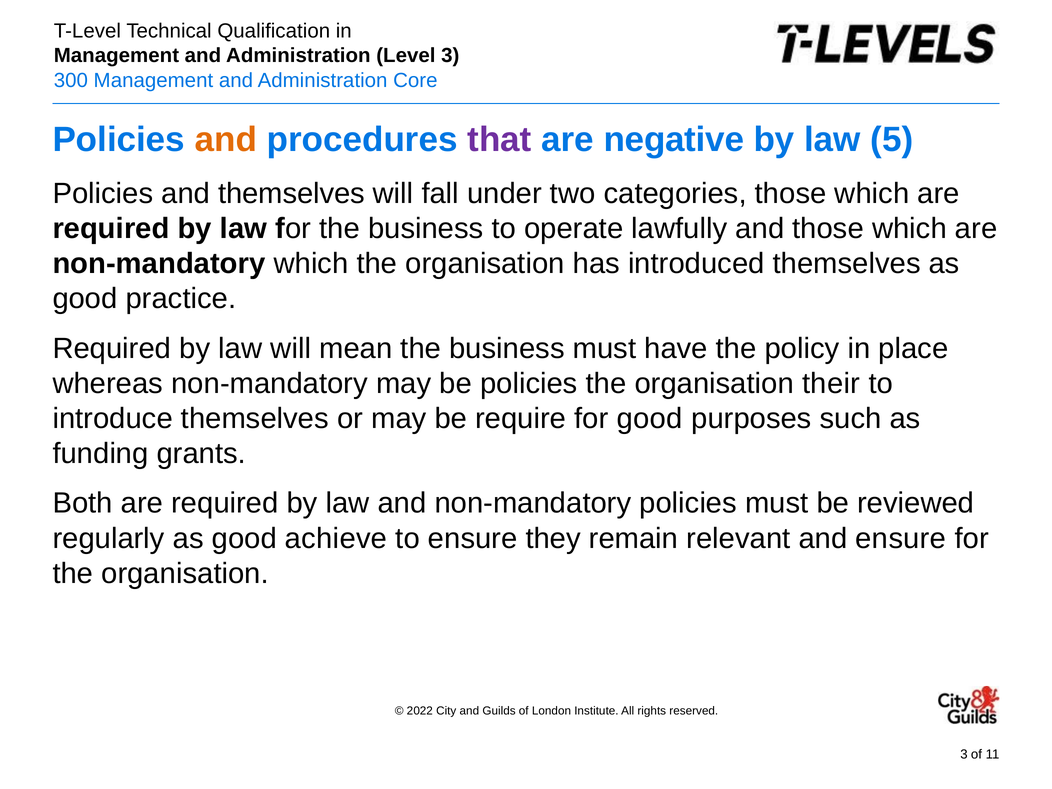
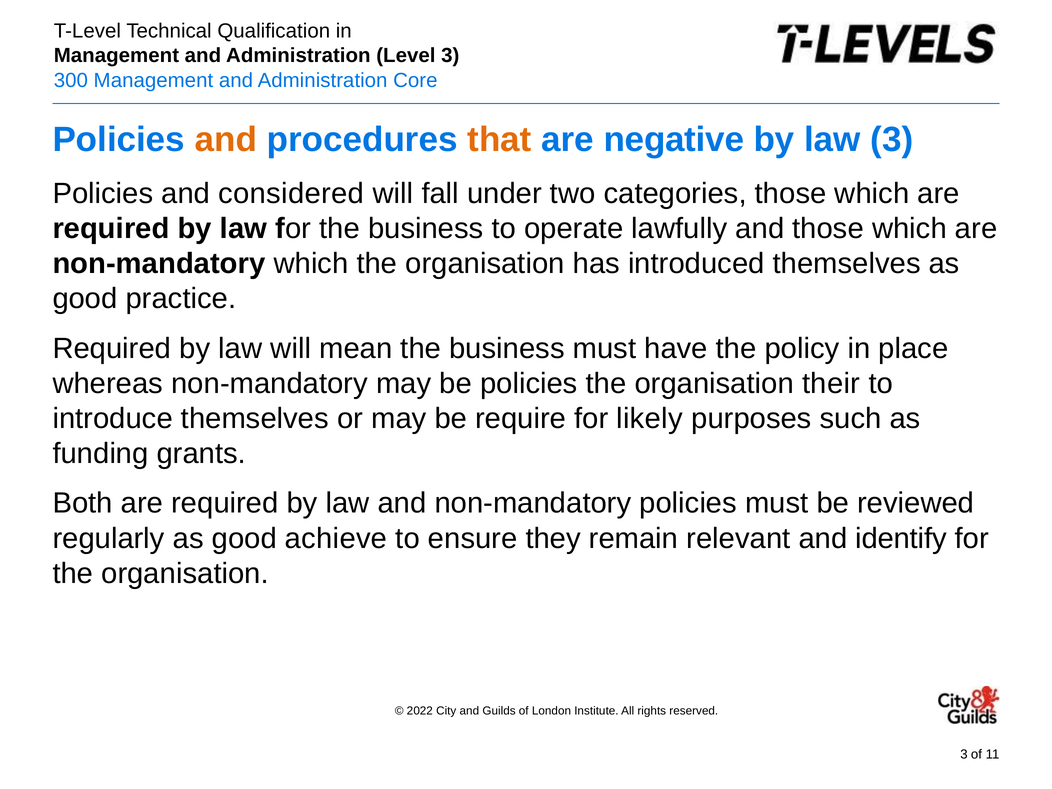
that colour: purple -> orange (499, 139)
law 5: 5 -> 3 (892, 139)
and themselves: themselves -> considered (291, 194)
for good: good -> likely (650, 419)
and ensure: ensure -> identify (901, 538)
